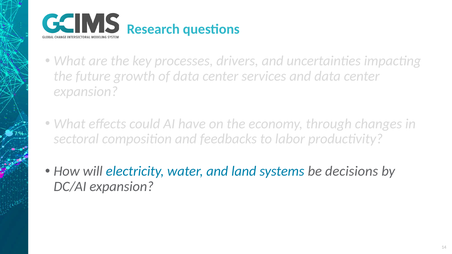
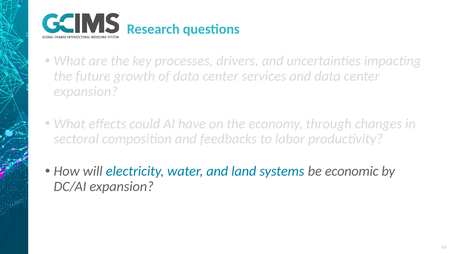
decisions: decisions -> economic (352, 171)
